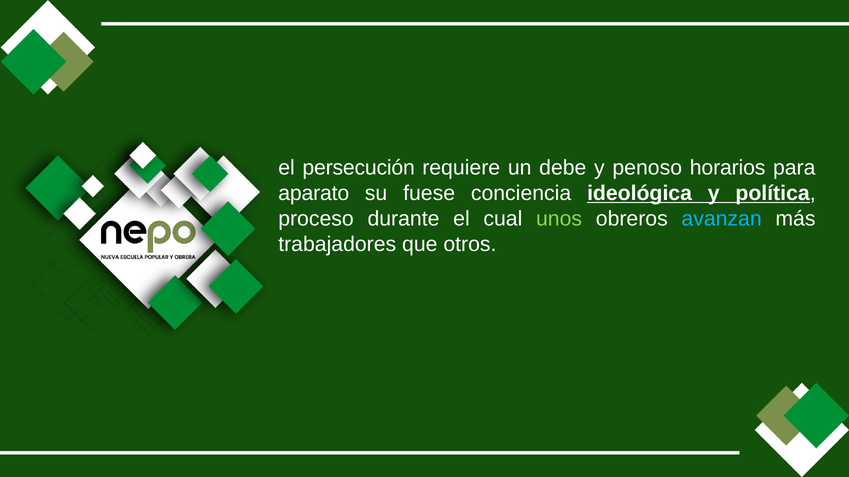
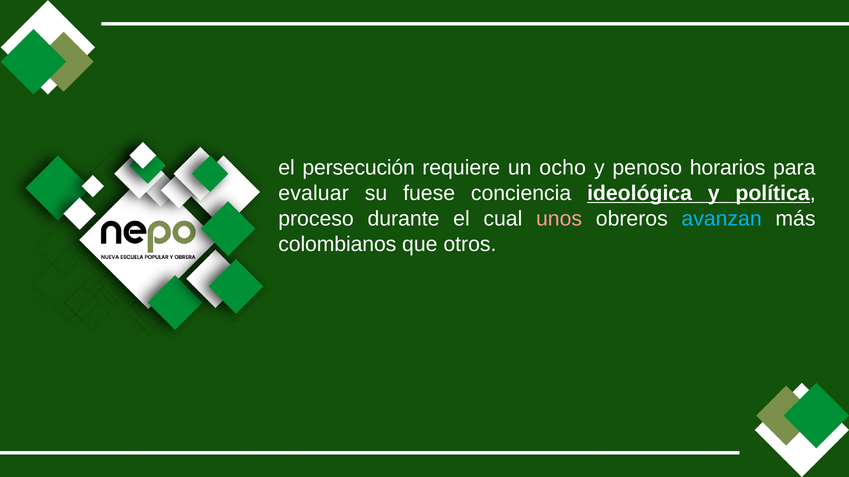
debe: debe -> ocho (563, 168)
aparato: aparato -> evaluar (314, 193)
unos colour: light green -> pink (559, 219)
trabajadores: trabajadores -> colombianos (337, 244)
